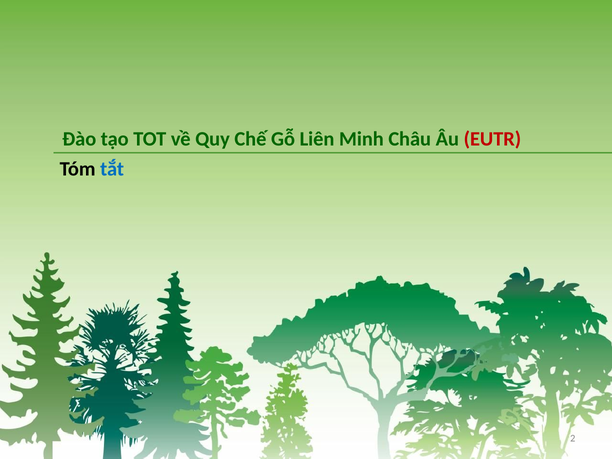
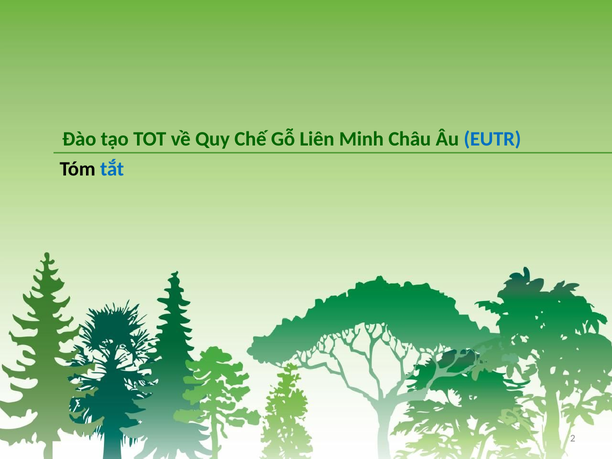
EUTR colour: red -> blue (492, 139)
